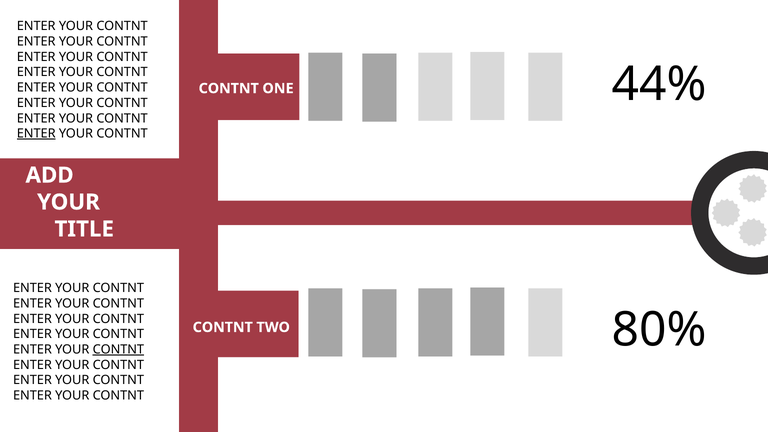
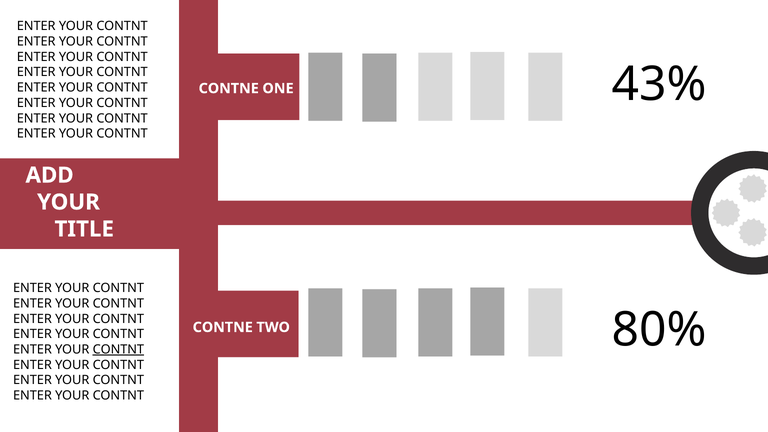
44%: 44% -> 43% (659, 85)
CONTNT: CONTNT -> CONTNE (229, 88)
ENTER underline: present -> none (36, 134)
CONTNT: CONTNT -> CONTNE (223, 327)
